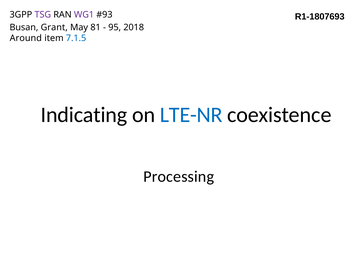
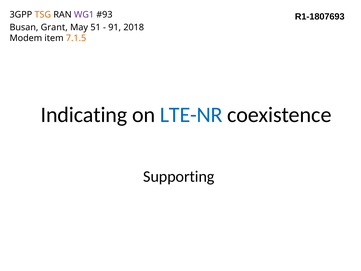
TSG colour: purple -> orange (43, 15)
81: 81 -> 51 (96, 27)
95: 95 -> 91 (115, 27)
Around: Around -> Modem (26, 38)
7.1.5 colour: blue -> orange (76, 38)
Processing: Processing -> Supporting (179, 176)
